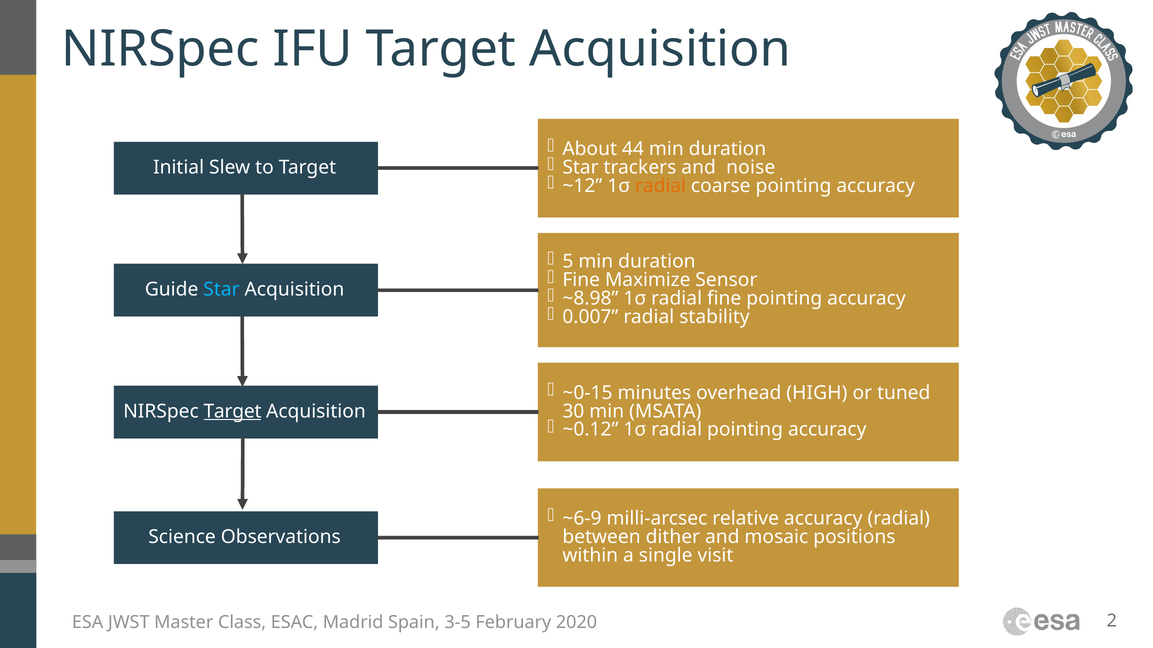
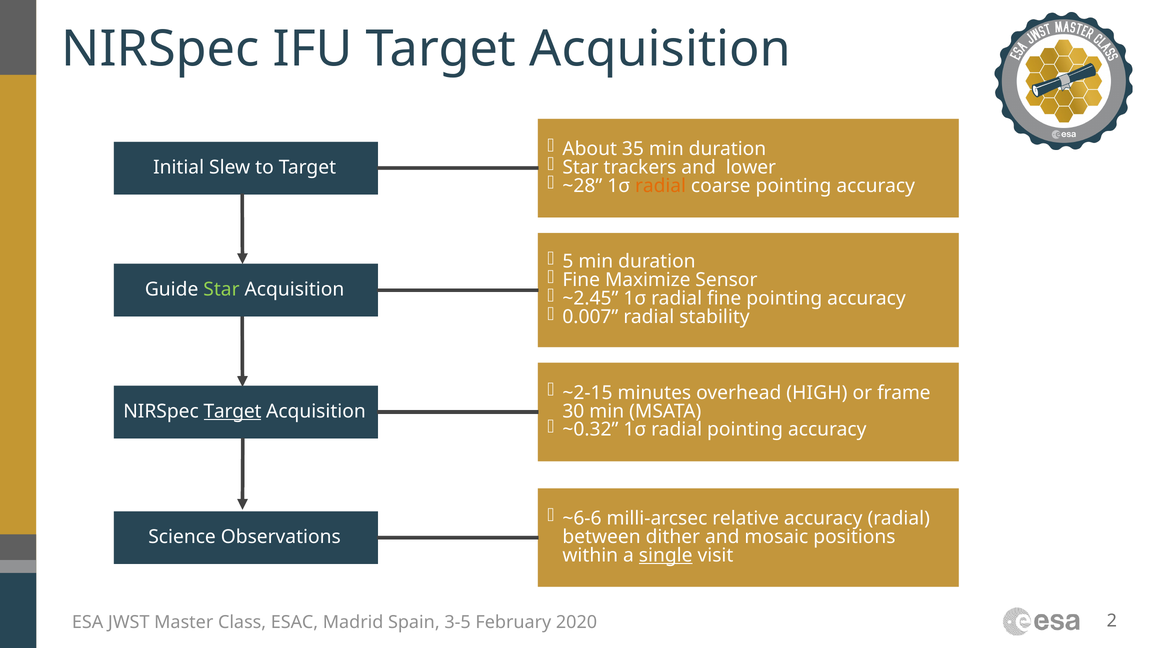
44: 44 -> 35 (633, 149)
noise: noise -> lower (751, 167)
~12: ~12 -> ~28 (582, 186)
Star colour: light blue -> light green (221, 290)
~8.98: ~8.98 -> ~2.45 (590, 299)
~0-15: ~0-15 -> ~2-15 (587, 393)
tuned: tuned -> frame (904, 393)
~0.12: ~0.12 -> ~0.32 (590, 430)
~6-9: ~6-9 -> ~6-6 (582, 519)
single underline: none -> present (666, 556)
